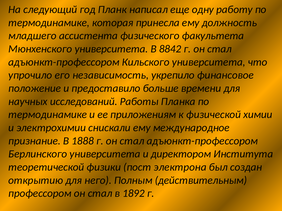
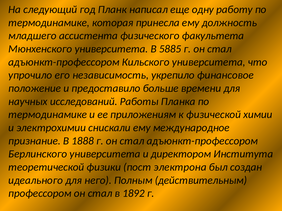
8842: 8842 -> 5885 (170, 49)
открытию: открытию -> идеального (36, 181)
